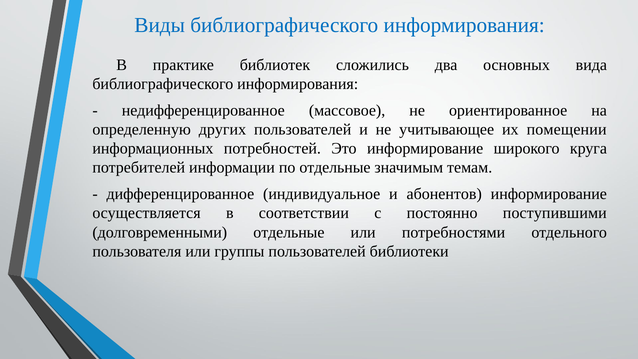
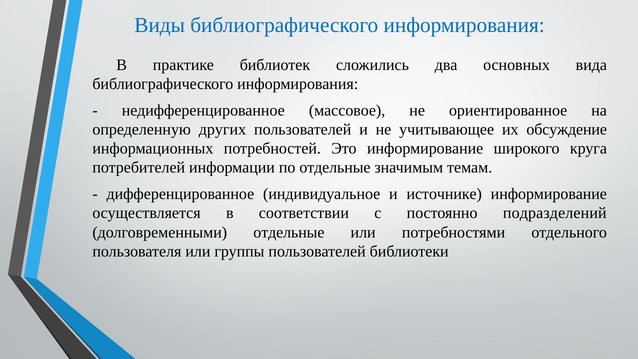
помещении: помещении -> обсуждение (567, 129)
абонентов: абонентов -> источнике (444, 194)
поступившими: поступившими -> подразделений (555, 213)
